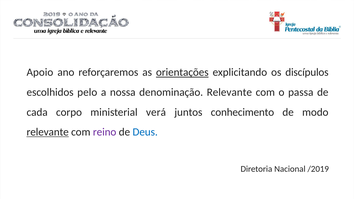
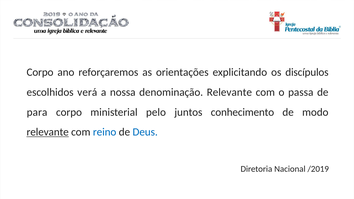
Apoio: Apoio -> Corpo (40, 72)
orientações underline: present -> none (182, 72)
pelo: pelo -> verá (87, 92)
cada: cada -> para (37, 112)
verá: verá -> pelo (156, 112)
reino colour: purple -> blue (105, 132)
